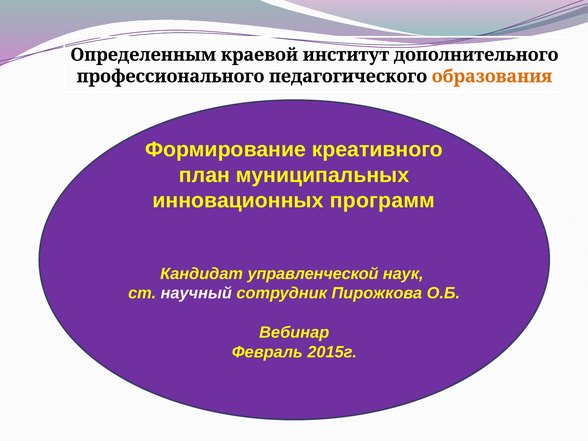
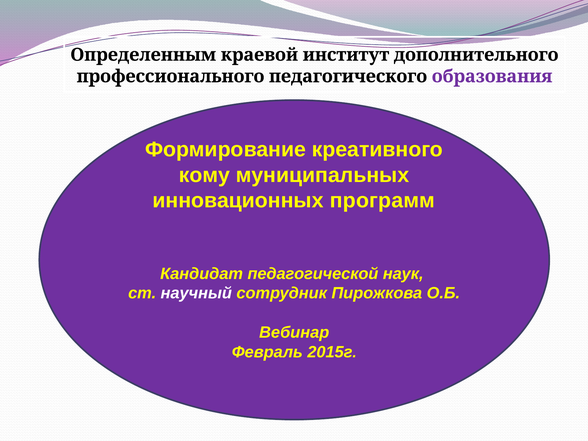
образования colour: orange -> purple (492, 76)
план: план -> кому (205, 175)
управленческой: управленческой -> педагогической (313, 274)
